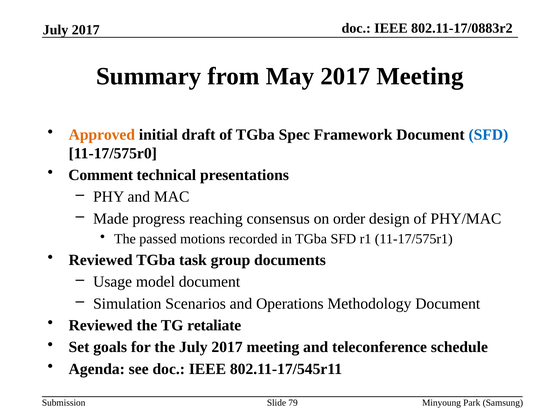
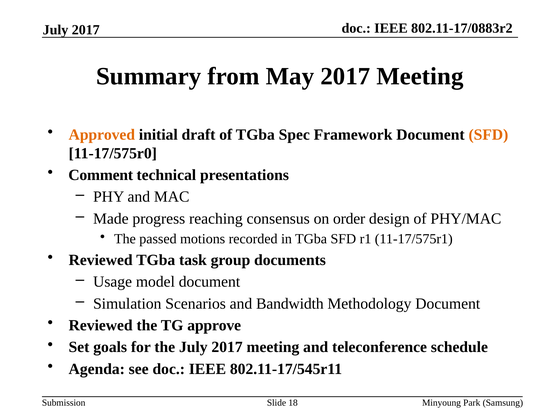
SFD colour: blue -> orange (488, 135)
Operations: Operations -> Bandwidth (290, 304)
retaliate: retaliate -> approve (214, 325)
79: 79 -> 18 (293, 403)
